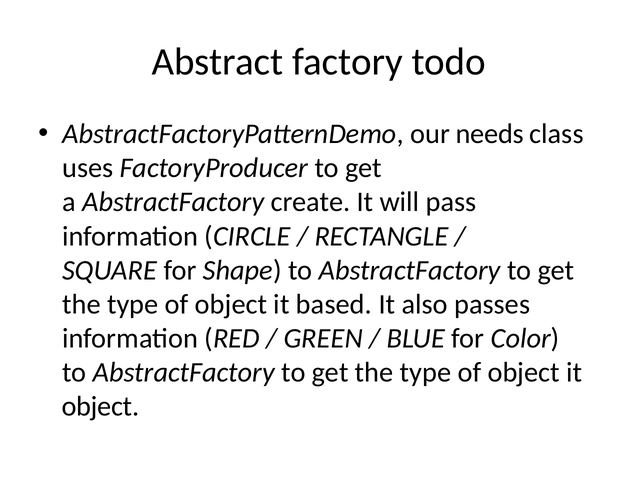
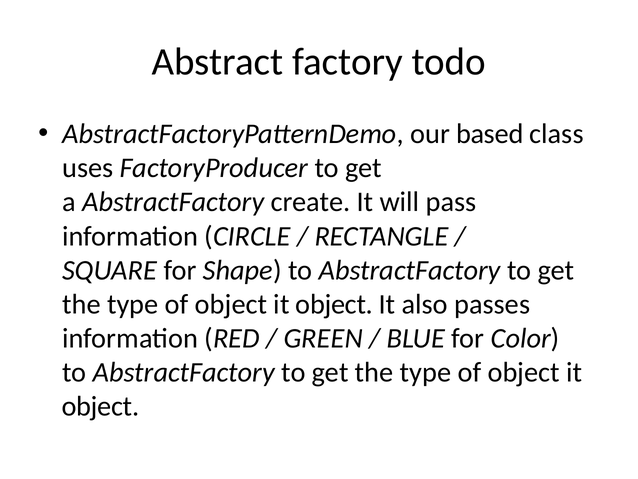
needs: needs -> based (490, 134)
based: based -> object (334, 304)
